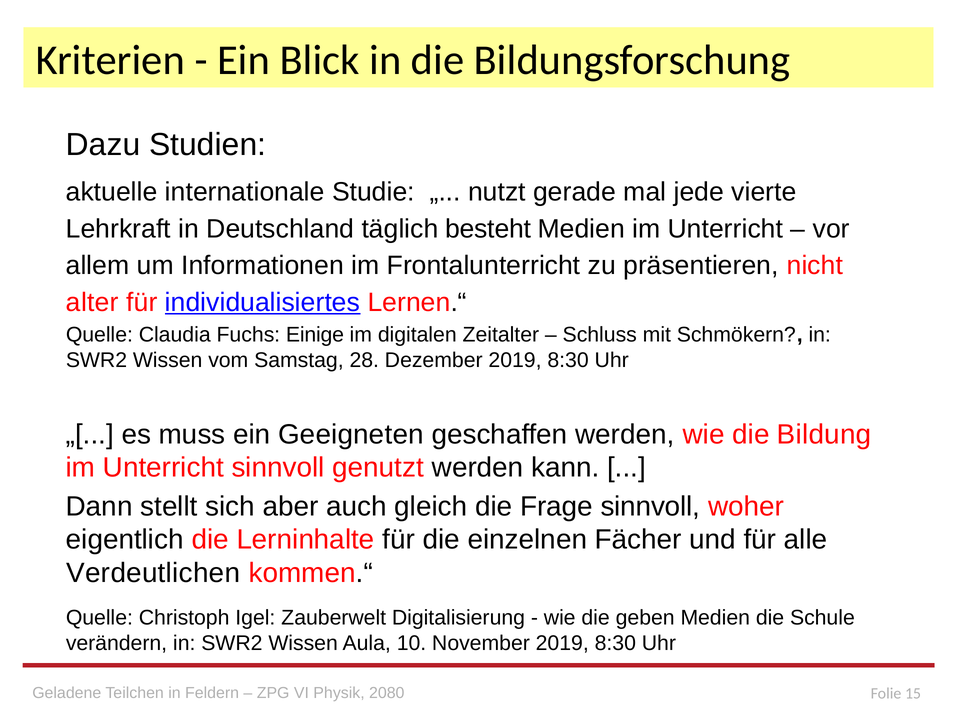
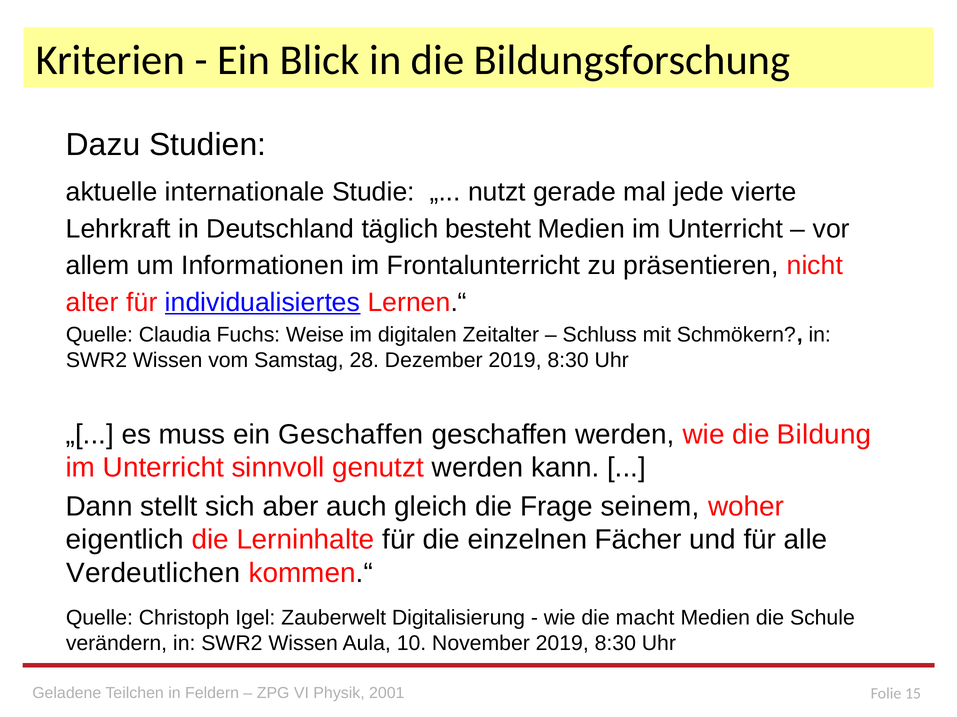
Einige: Einige -> Weise (315, 335)
ein Geeigneten: Geeigneten -> Geschaffen (351, 435)
Frage sinnvoll: sinnvoll -> seinem (650, 507)
geben: geben -> macht (645, 619)
2080: 2080 -> 2001 (387, 694)
